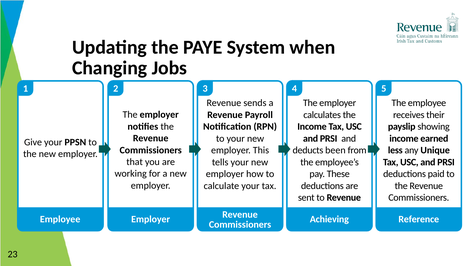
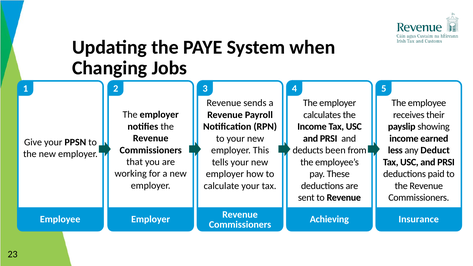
Unique: Unique -> Deduct (435, 150)
Reference: Reference -> Insurance (419, 219)
